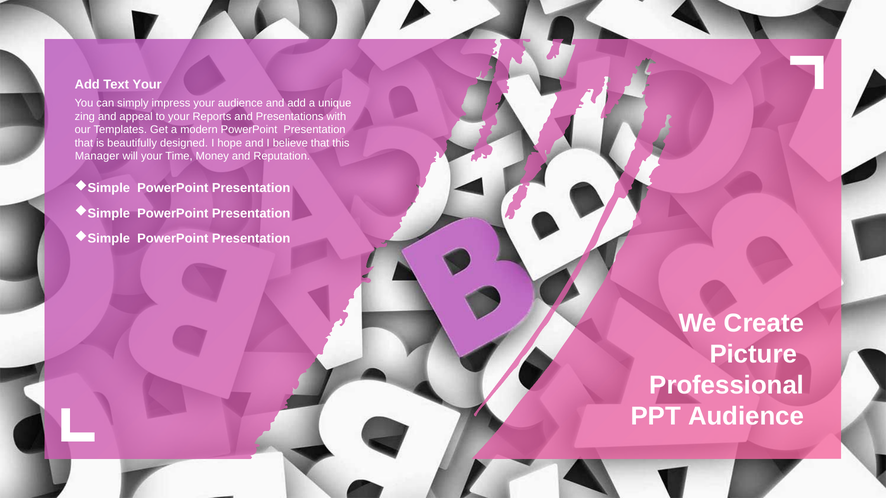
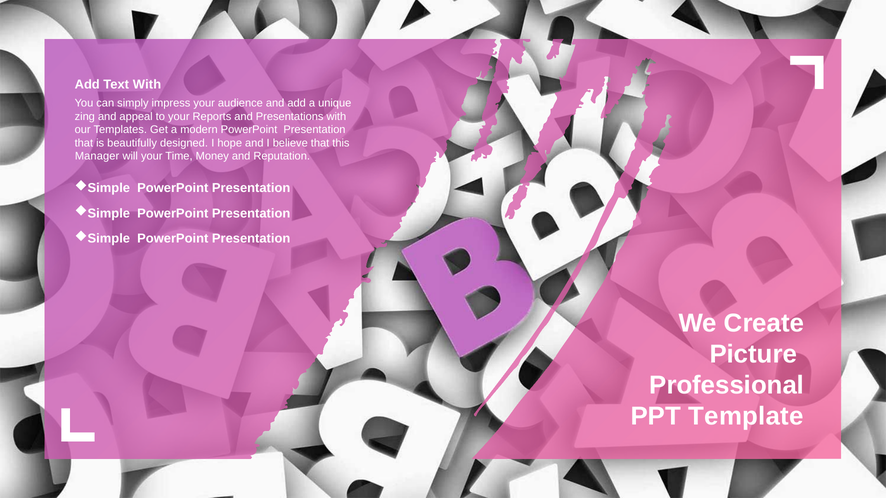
Text Your: Your -> With (147, 85)
PPT Audience: Audience -> Template (746, 417)
